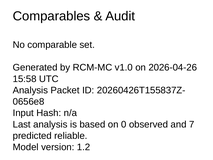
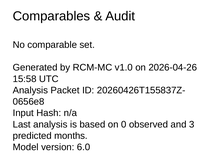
7: 7 -> 3 (192, 124)
reliable: reliable -> months (71, 136)
1.2: 1.2 -> 6.0 (84, 147)
